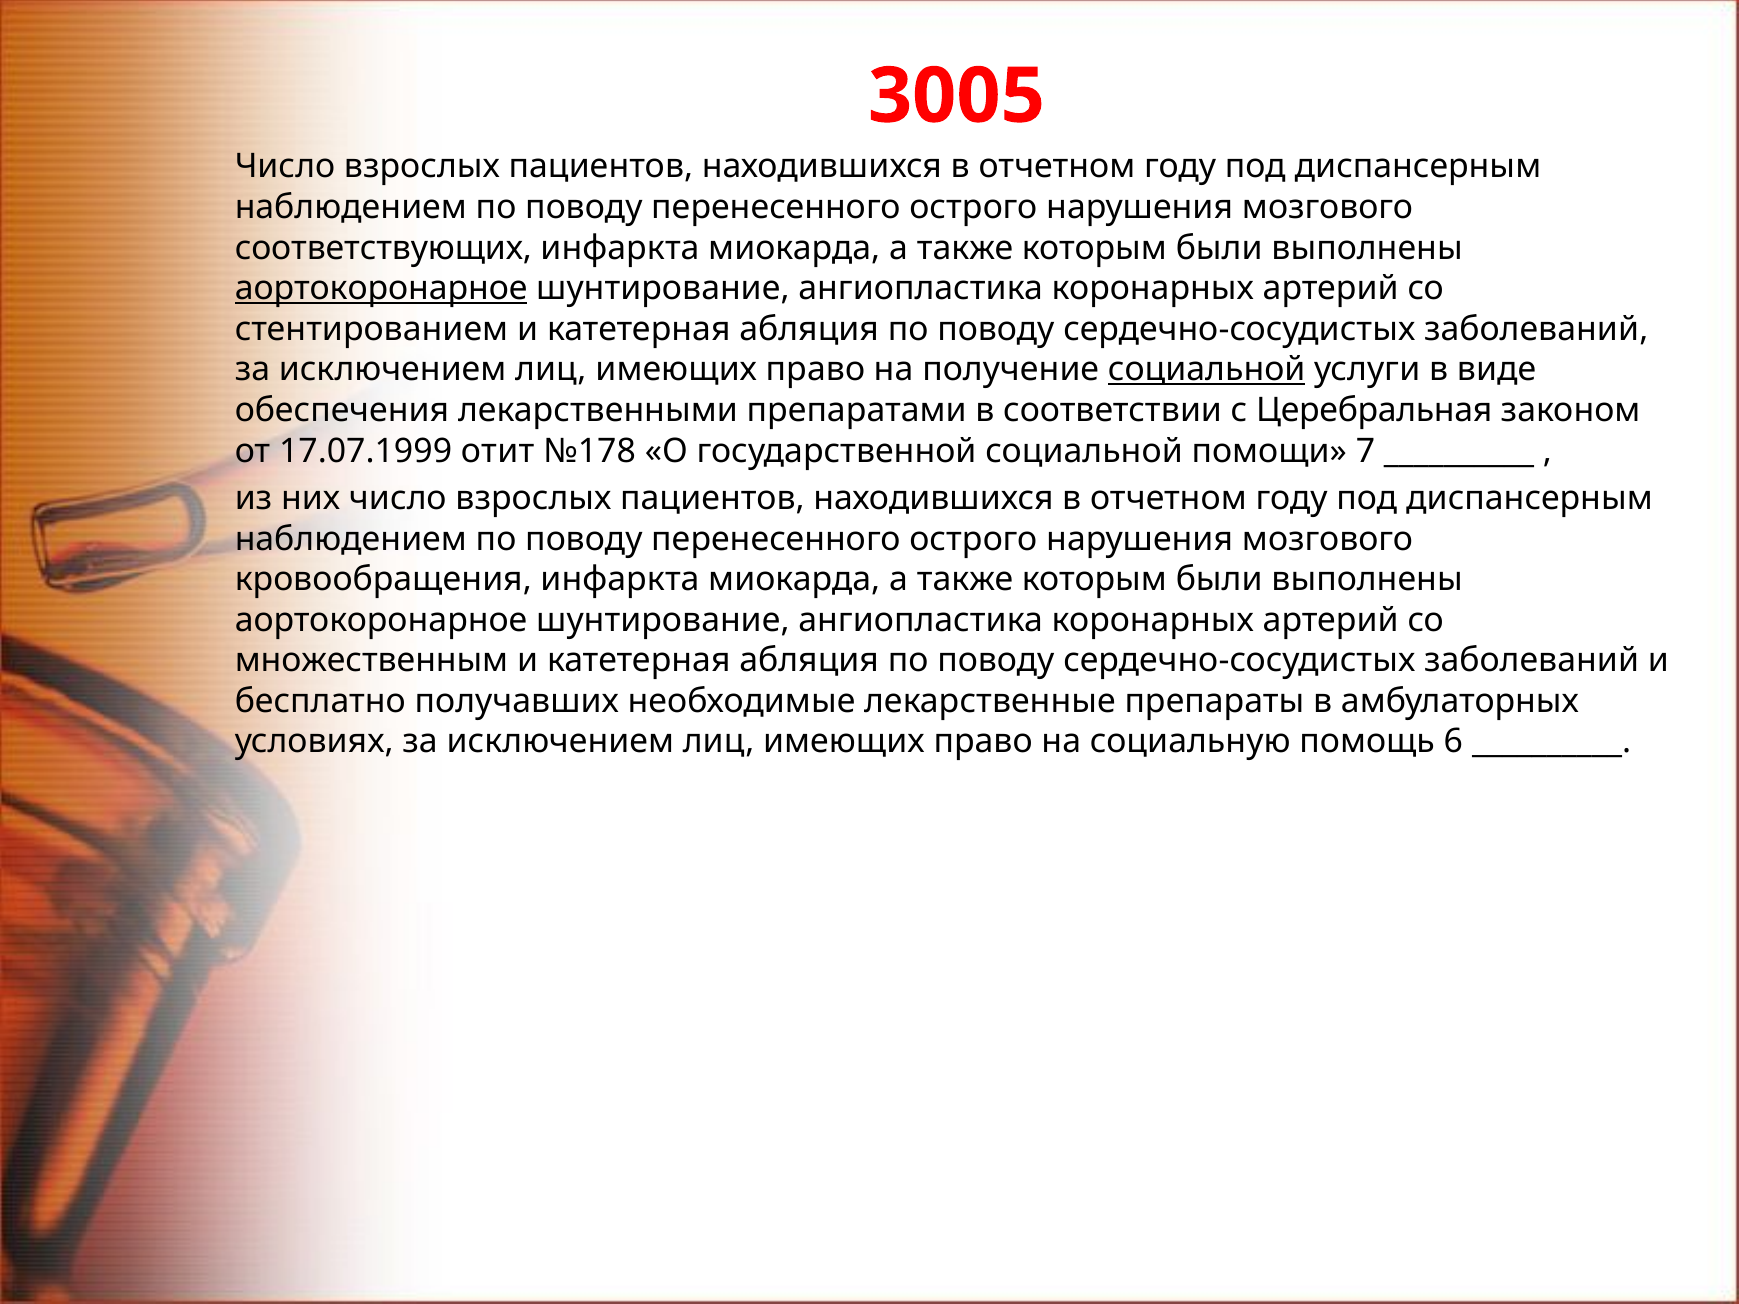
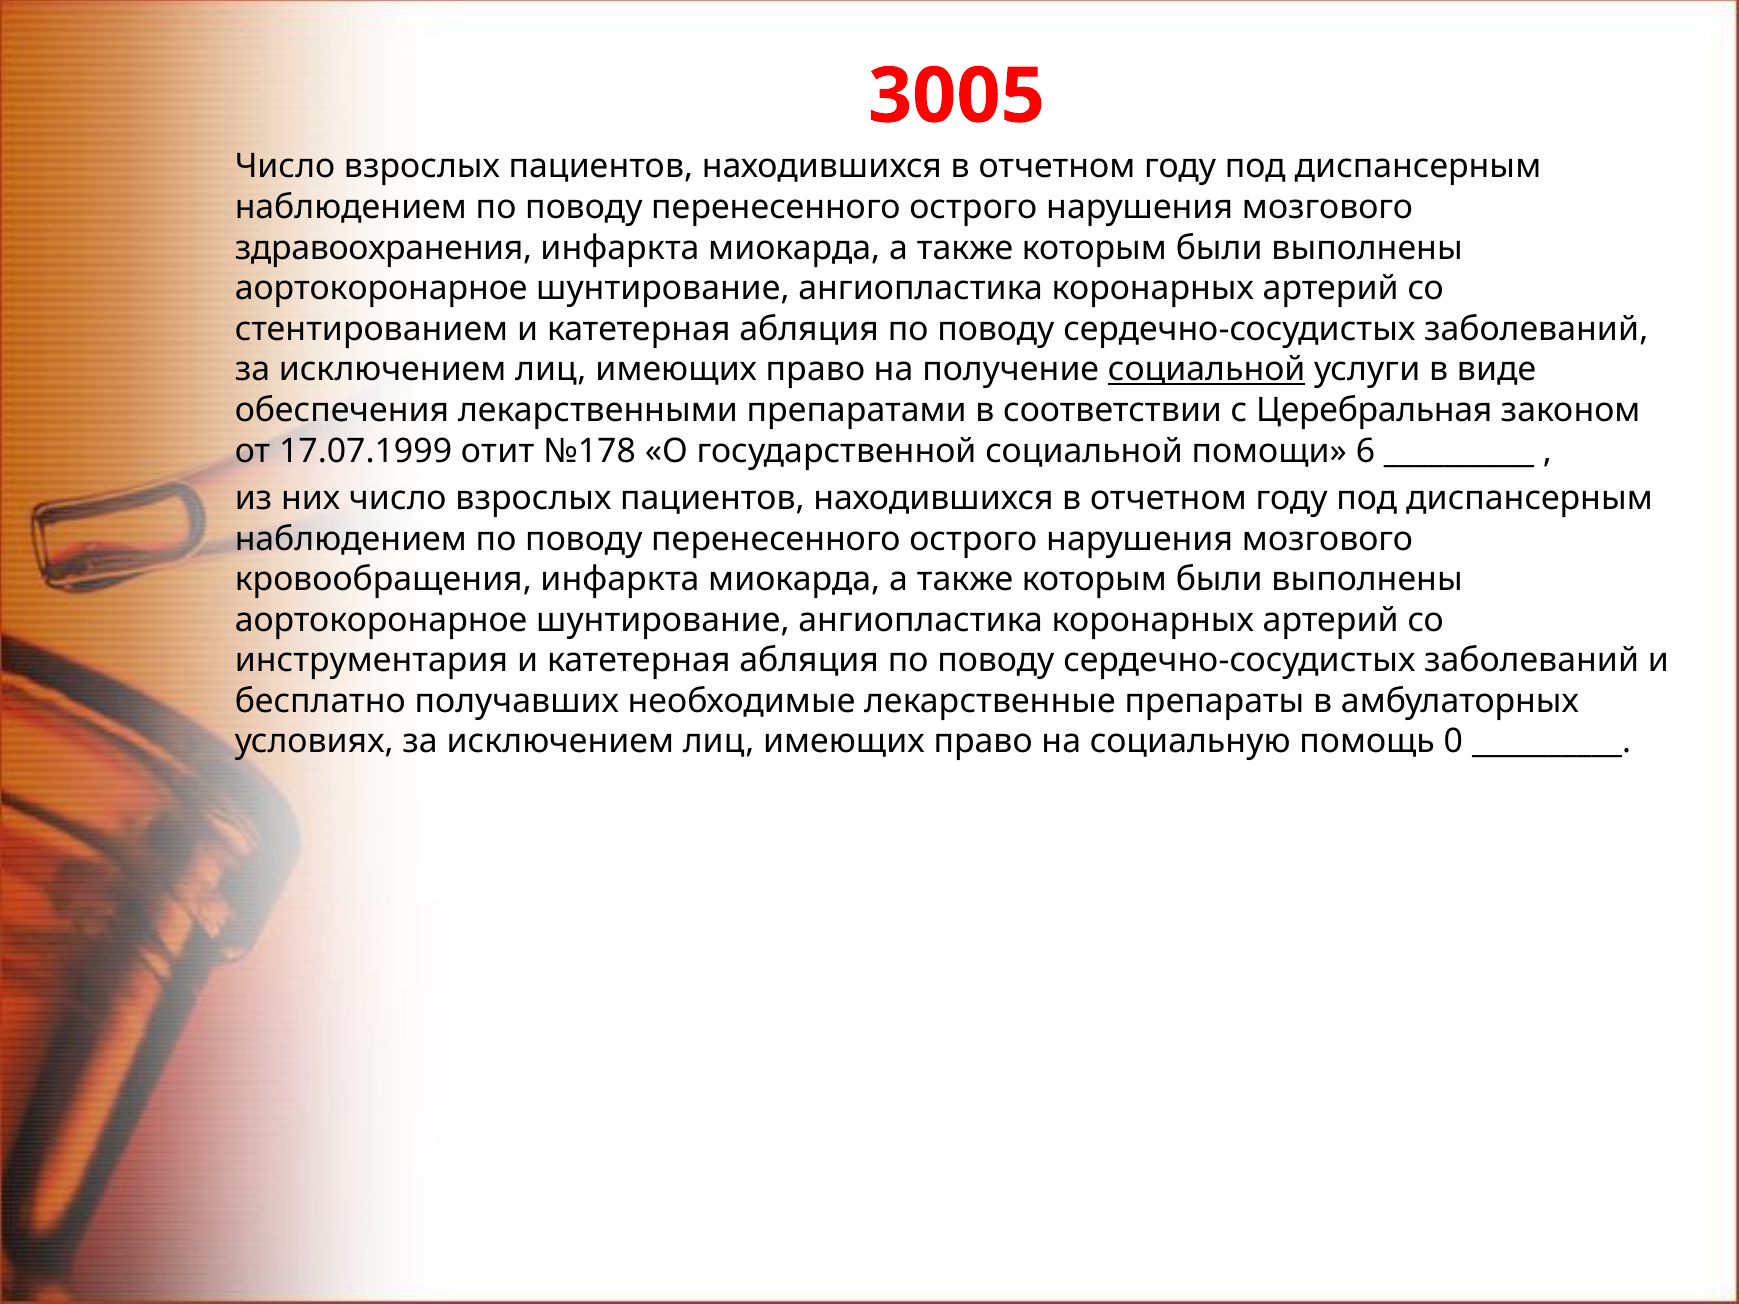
соответствующих: соответствующих -> здравоохранения (383, 248)
аортокоронарное underline: present -> none (381, 289)
7: 7 -> 6 (1365, 451)
множественным: множественным -> инструментария (371, 661)
6: 6 -> 0 (1453, 742)
